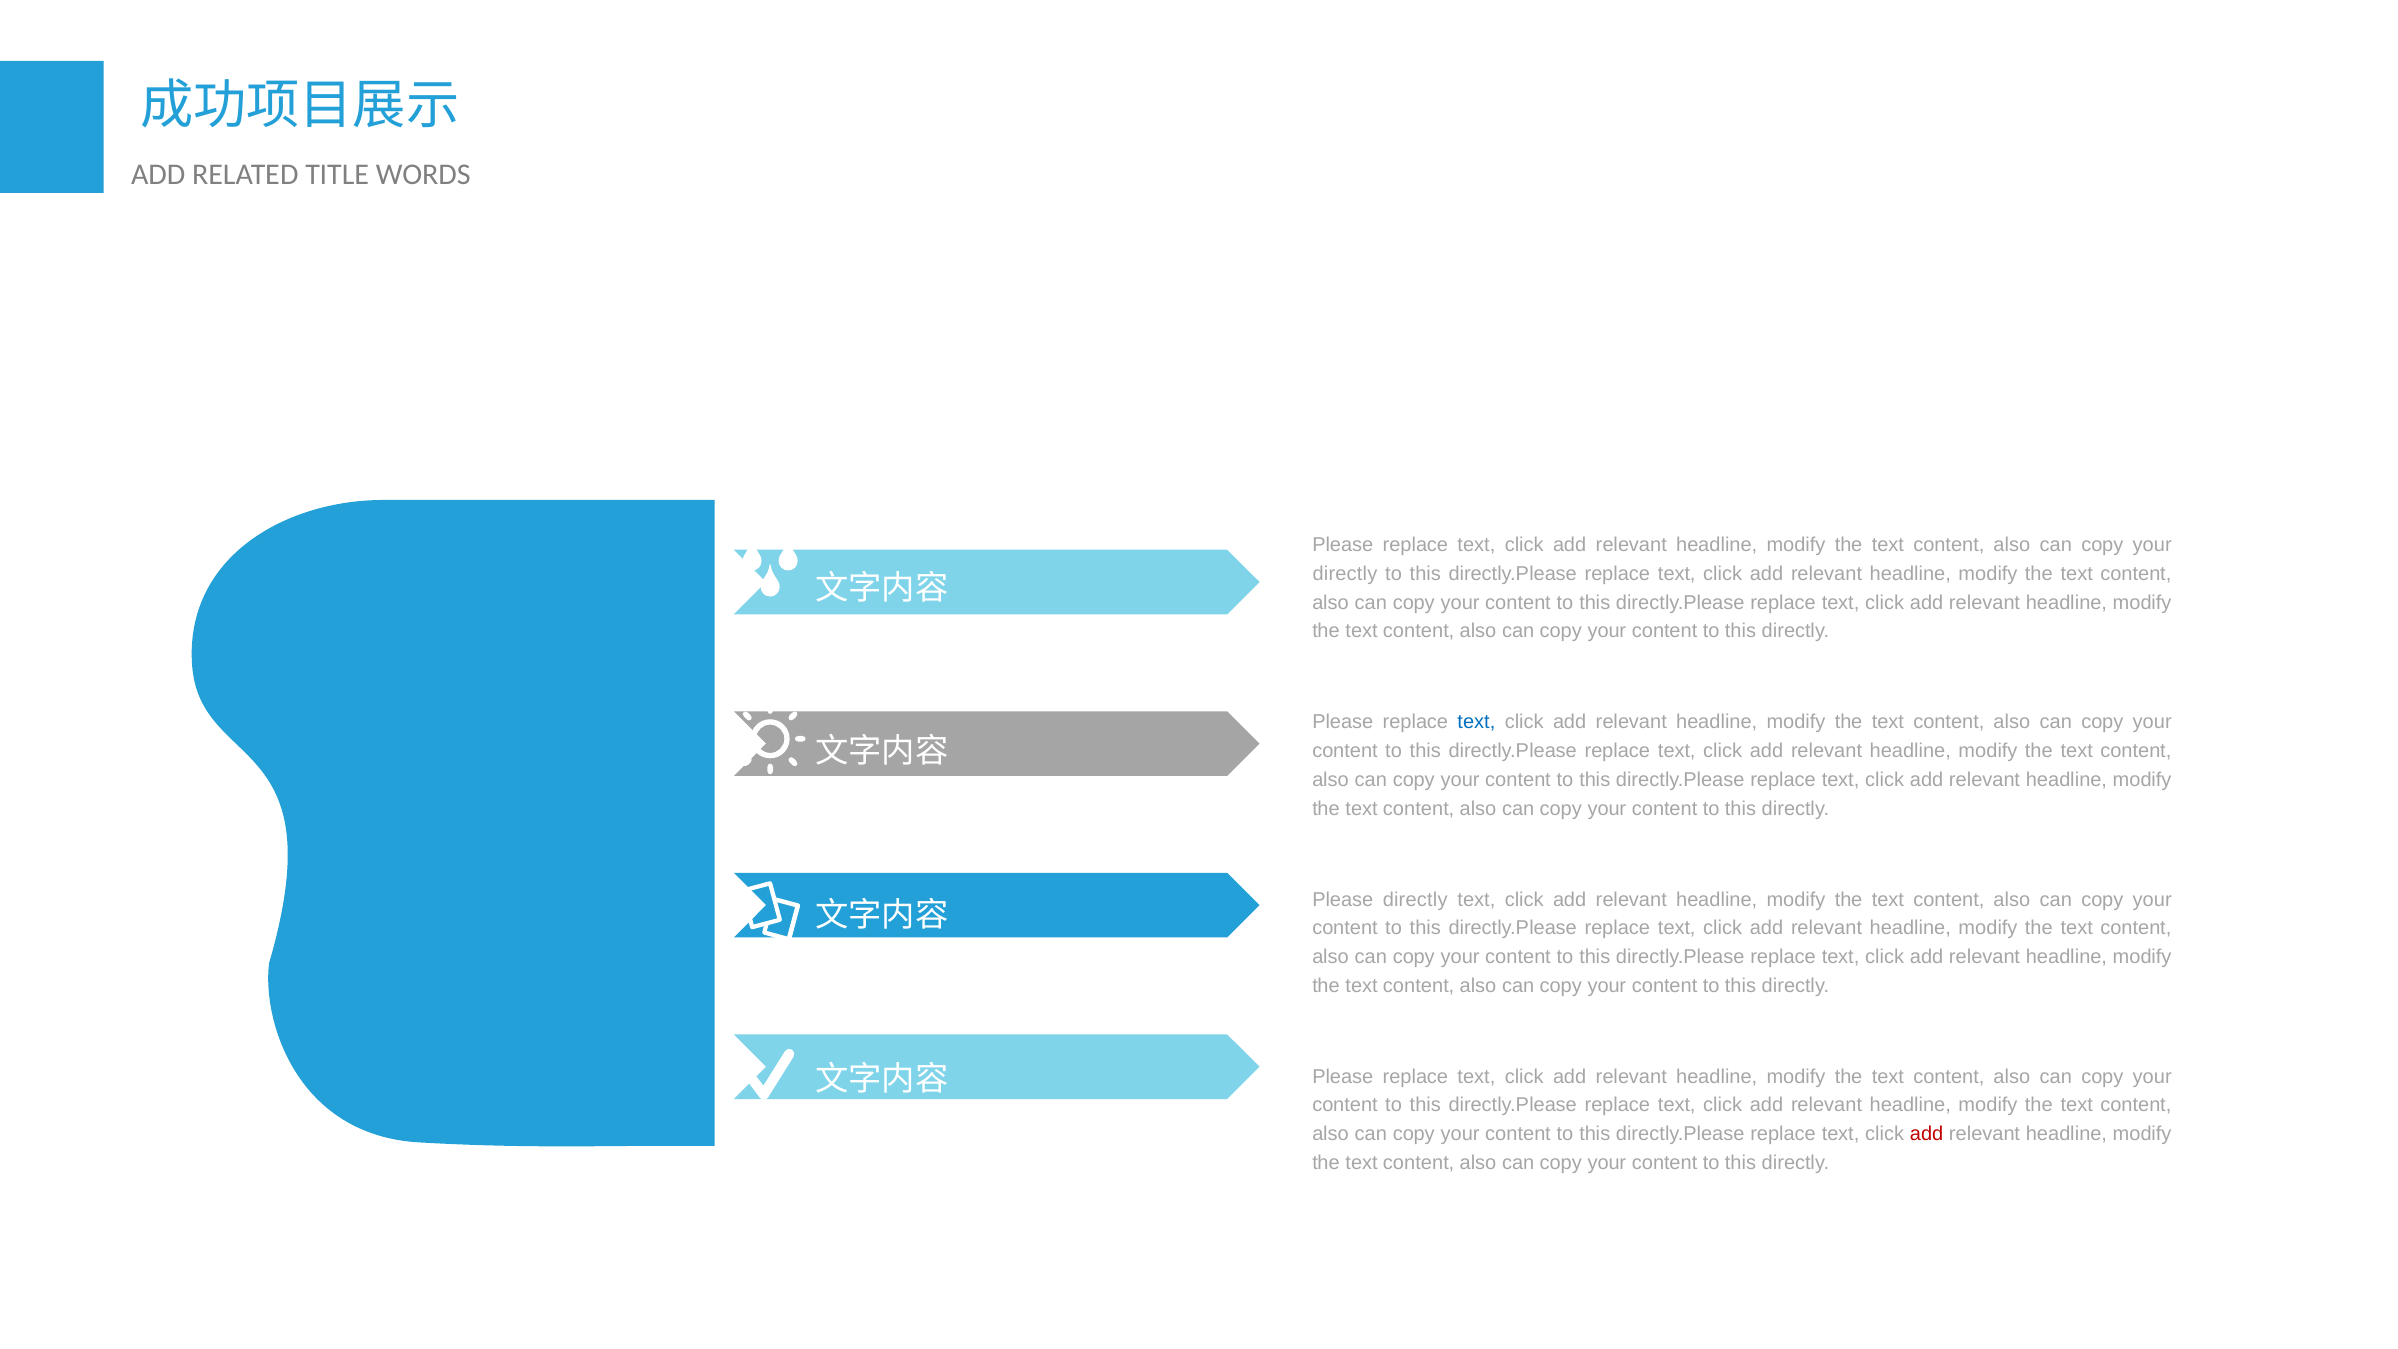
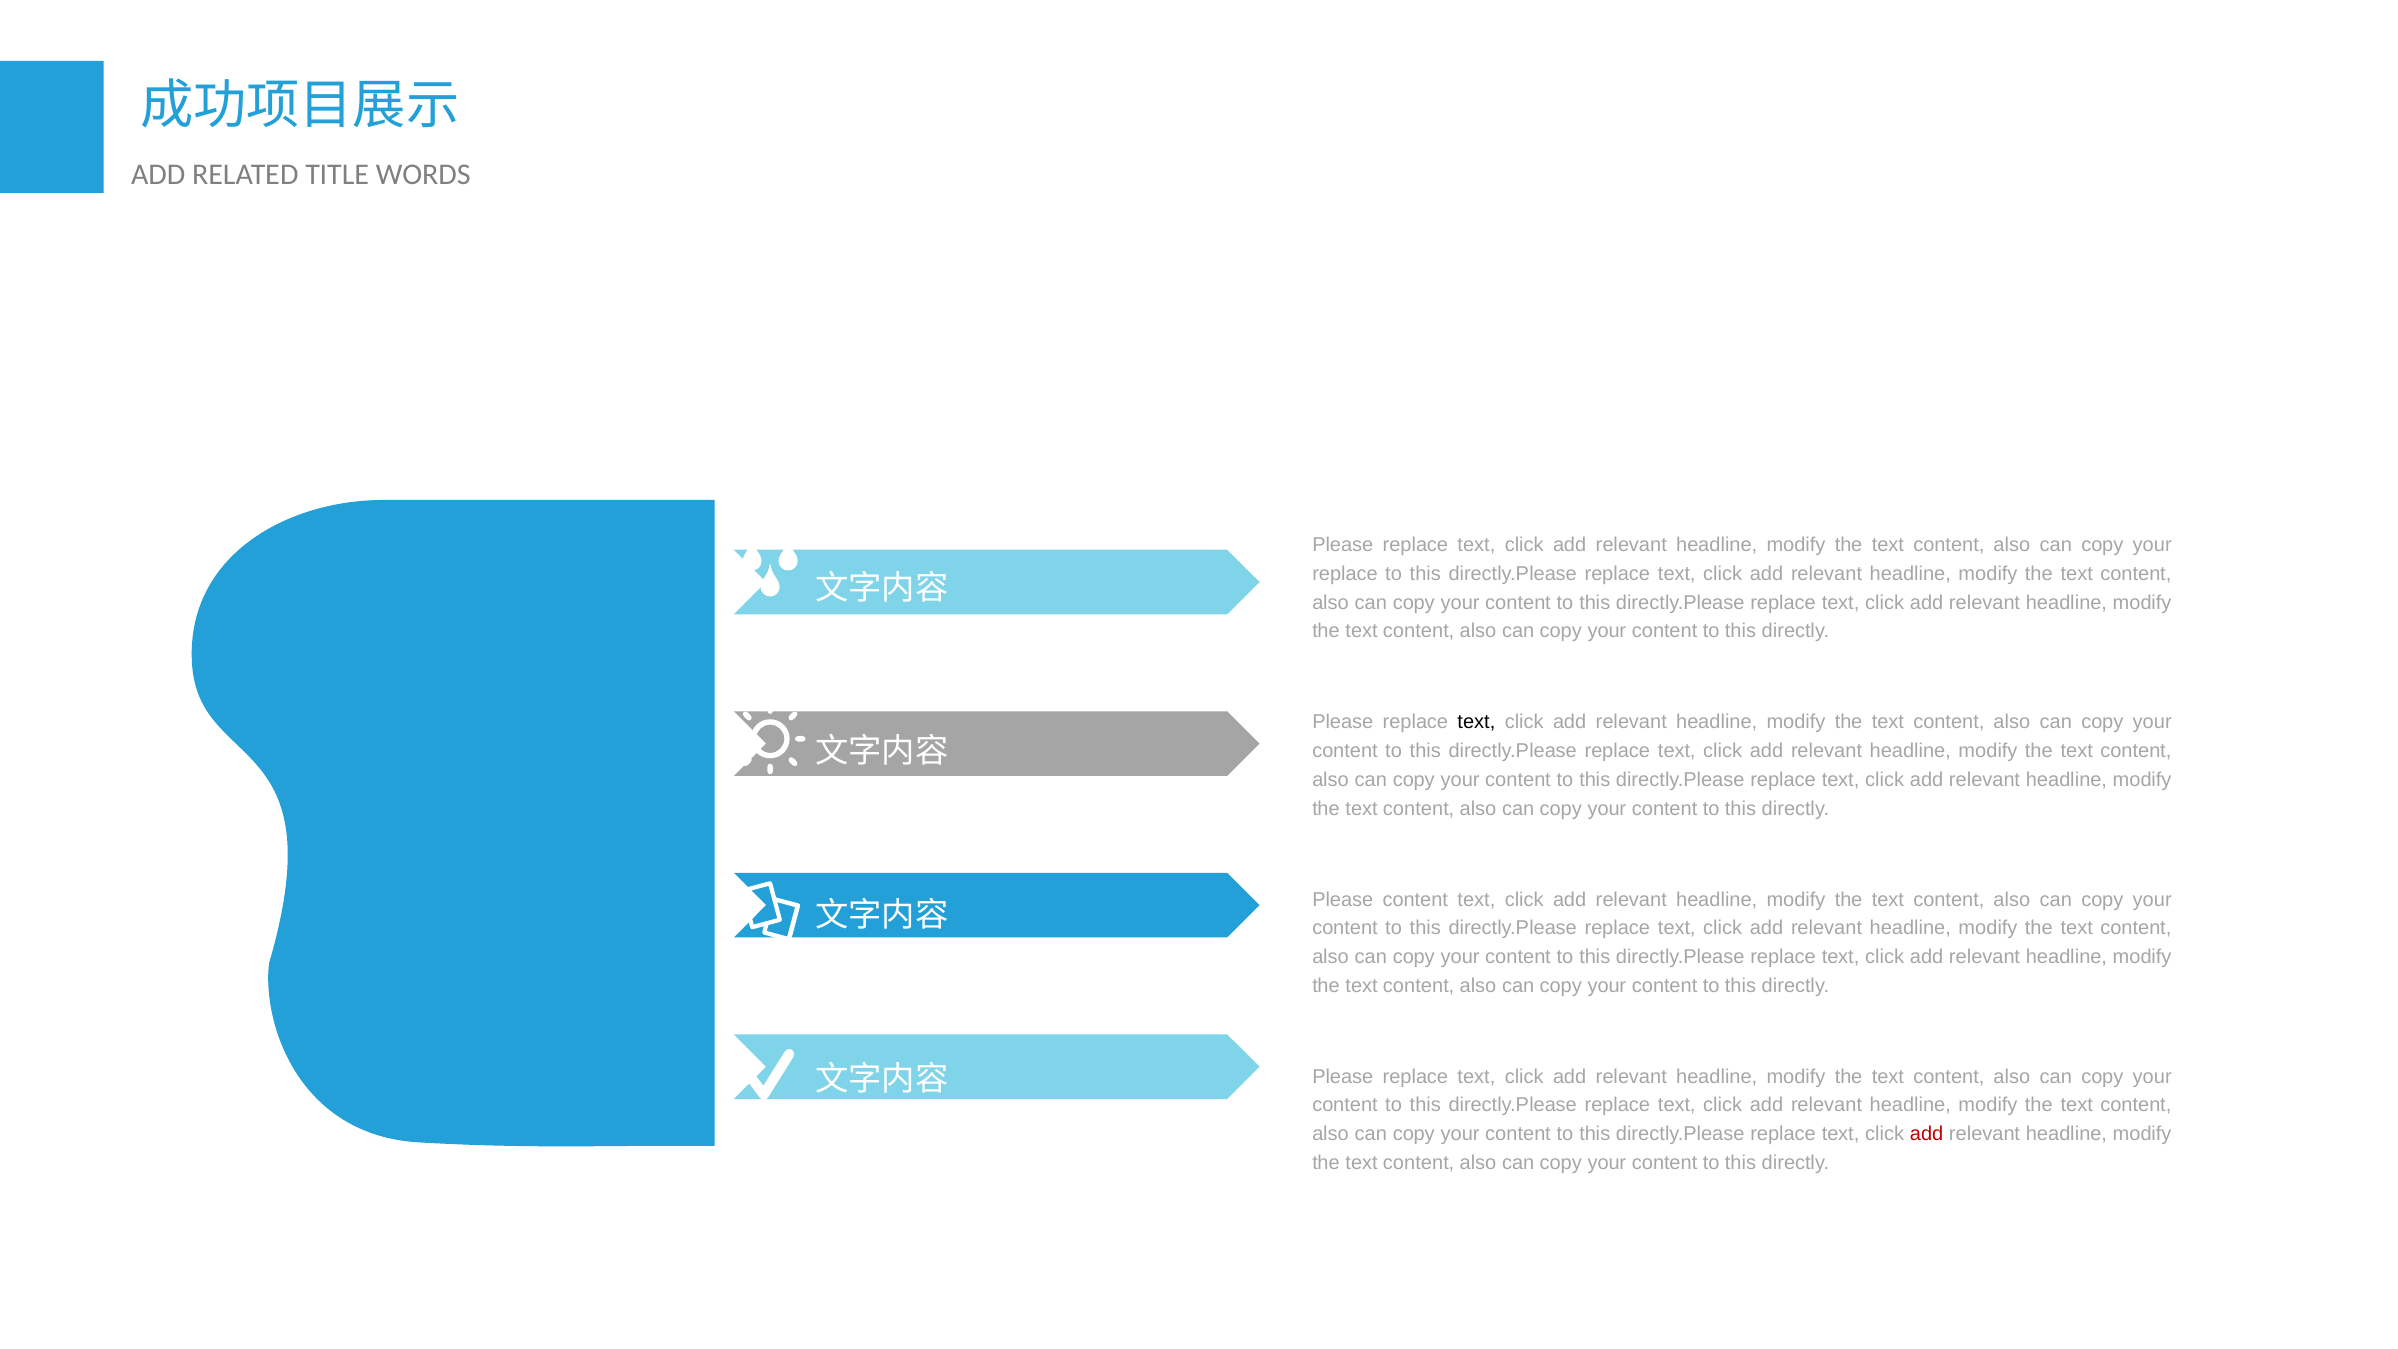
directly: directly -> replace (1345, 574)
text colour: blue -> black (1476, 723)
Please directly: directly -> content (1415, 900)
